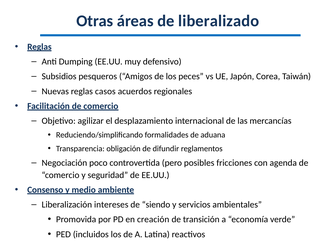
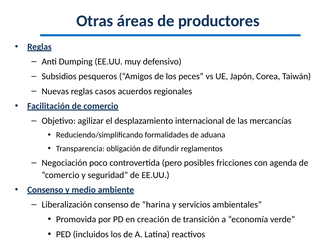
liberalizado: liberalizado -> productores (219, 21)
Liberalización intereses: intereses -> consenso (111, 204)
siendo: siendo -> harina (156, 204)
